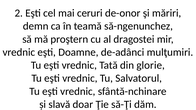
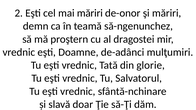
mai ceruri: ceruri -> măriri (90, 13)
